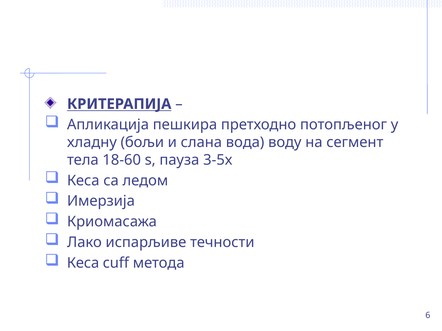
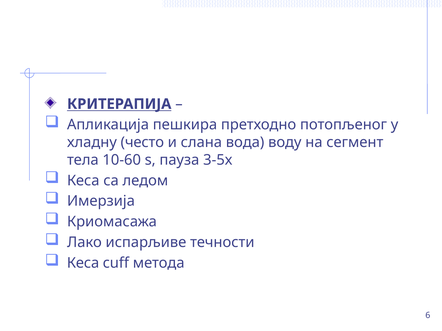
бољи: бољи -> често (142, 142)
18-60: 18-60 -> 10-60 (122, 160)
